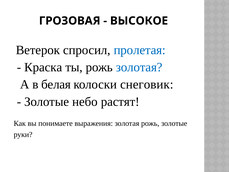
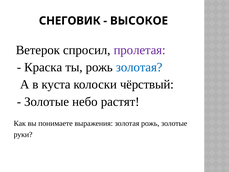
ГРОЗОВАЯ: ГРОЗОВАЯ -> СНЕГОВИК (70, 21)
пролетая colour: blue -> purple (140, 50)
белая: белая -> куста (56, 84)
снеговик: снеговик -> чёрствый (147, 84)
